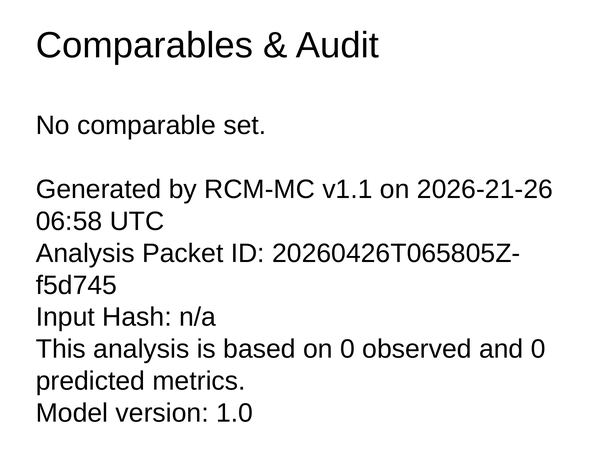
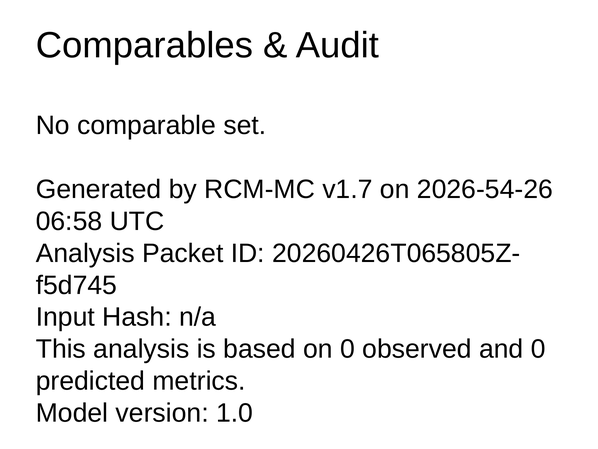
v1.1: v1.1 -> v1.7 (347, 189)
2026-21-26: 2026-21-26 -> 2026-54-26 (485, 189)
